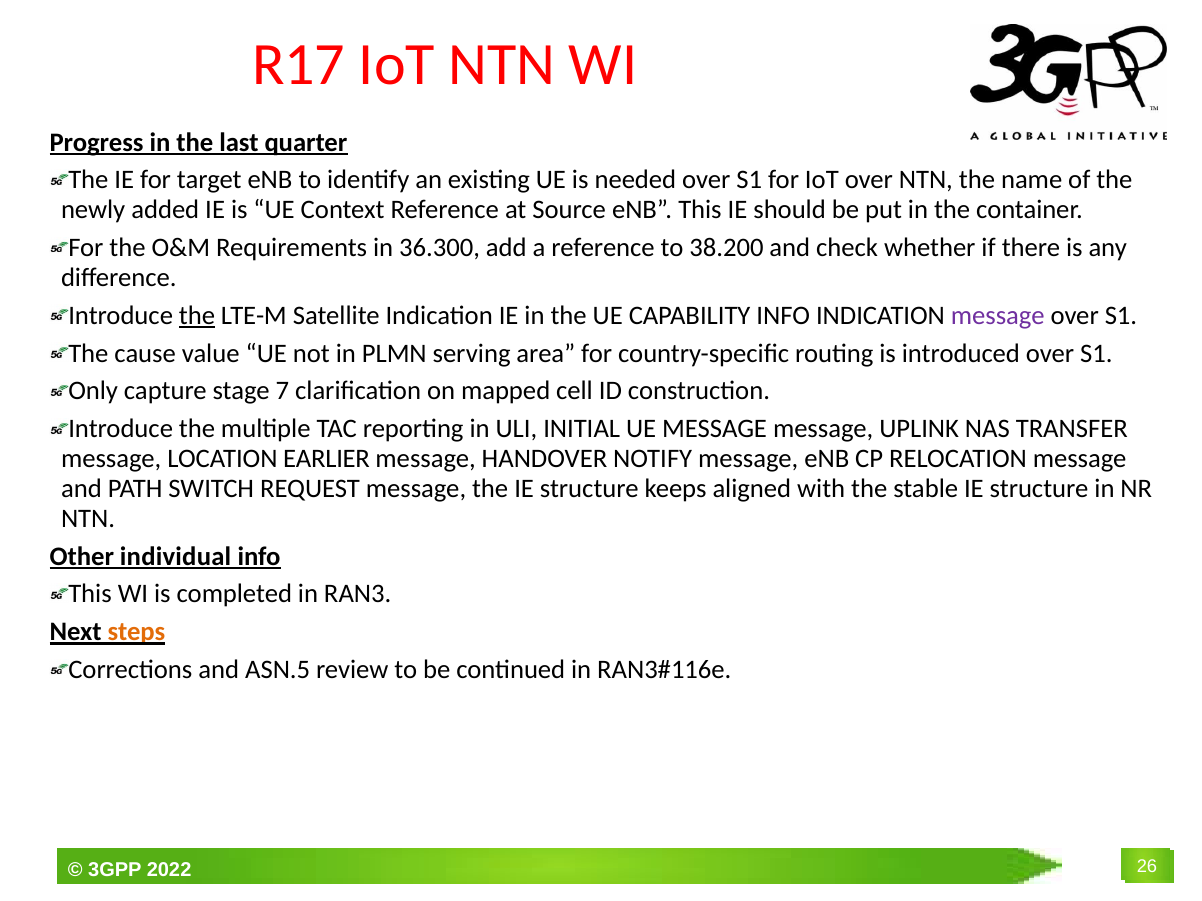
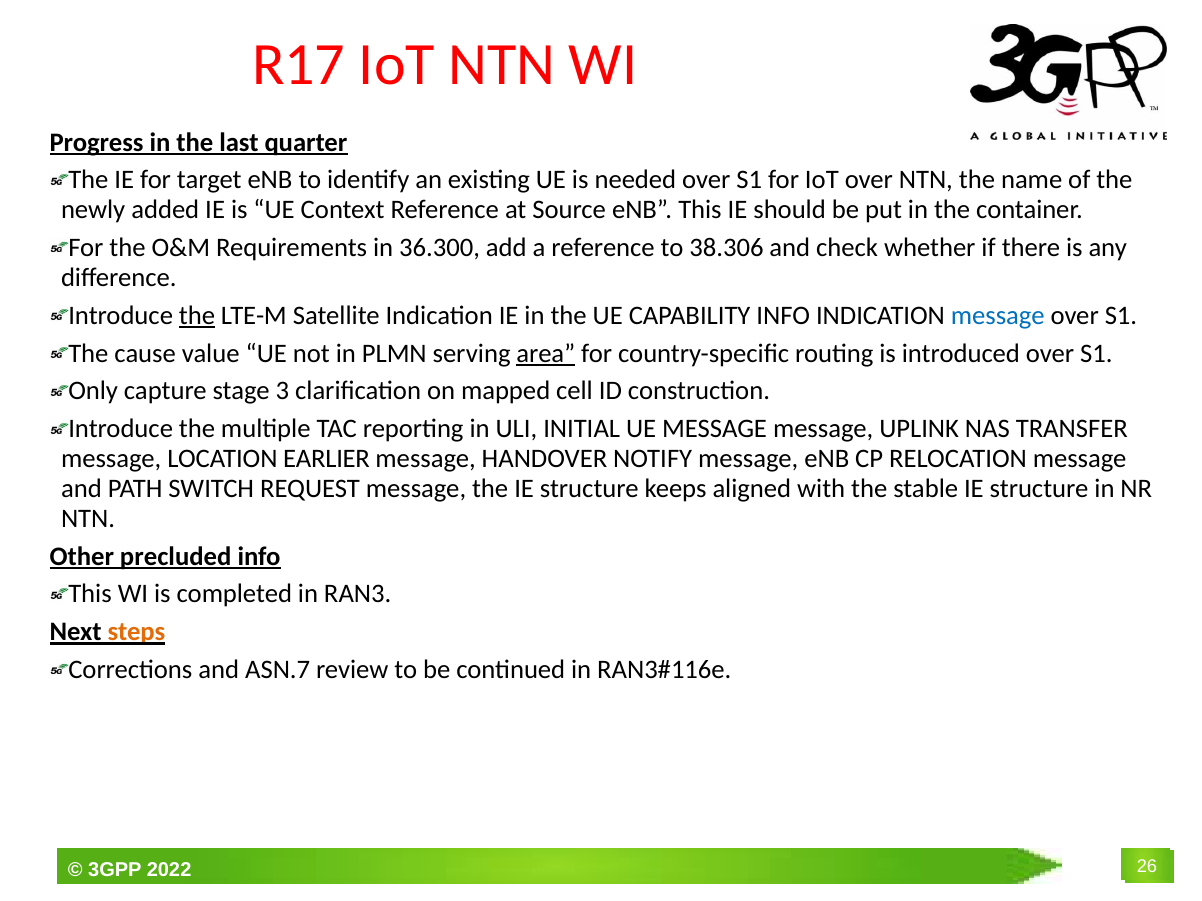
38.200: 38.200 -> 38.306 (727, 248)
message colour: purple -> blue (998, 316)
area underline: none -> present (546, 353)
7: 7 -> 3 (282, 391)
individual: individual -> precluded (176, 557)
ASN.5: ASN.5 -> ASN.7 (278, 670)
